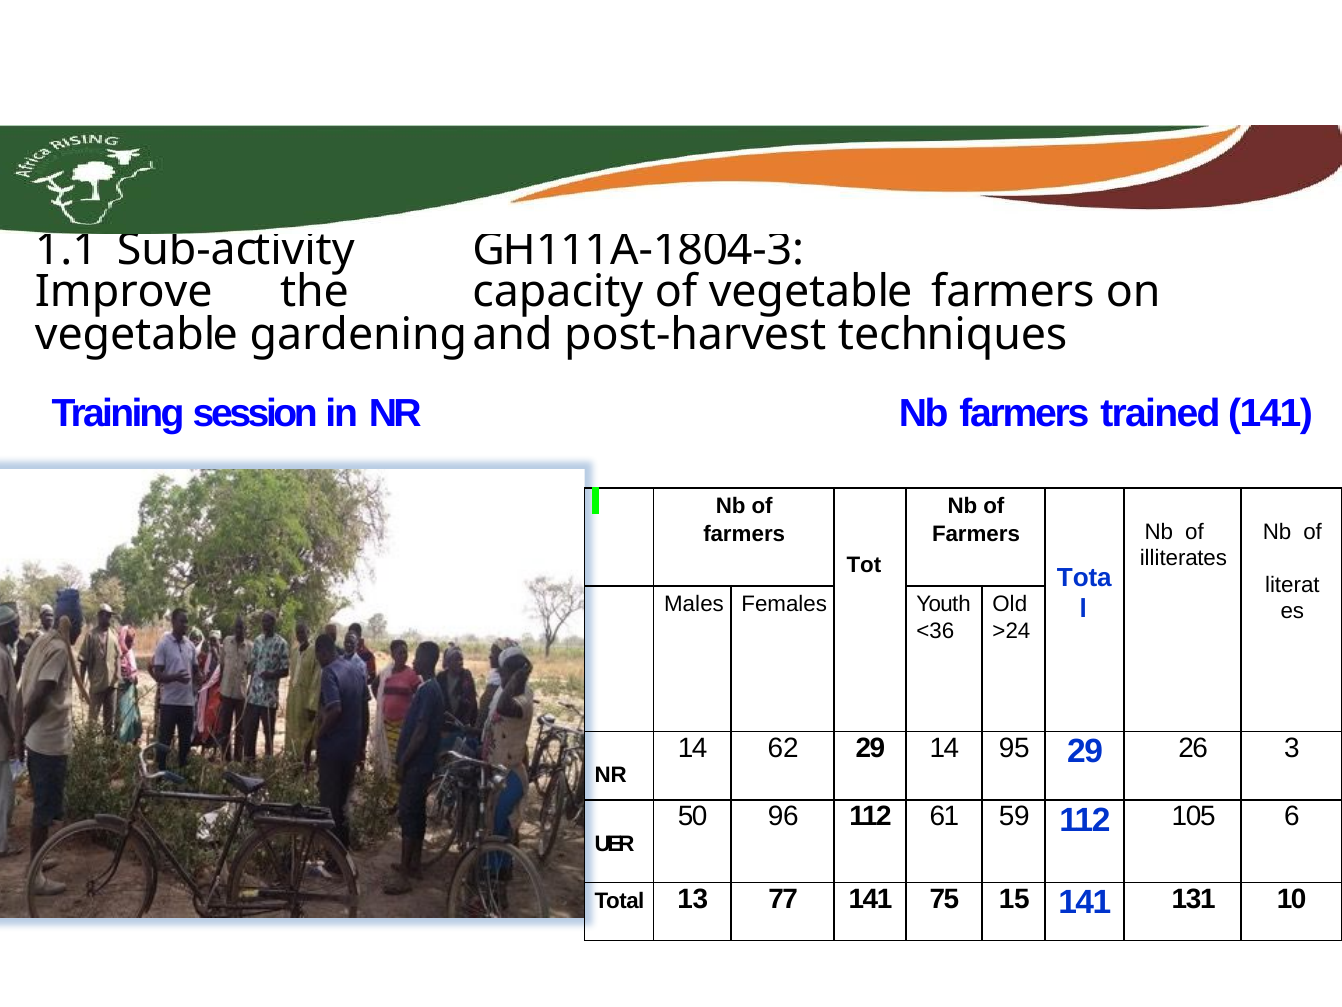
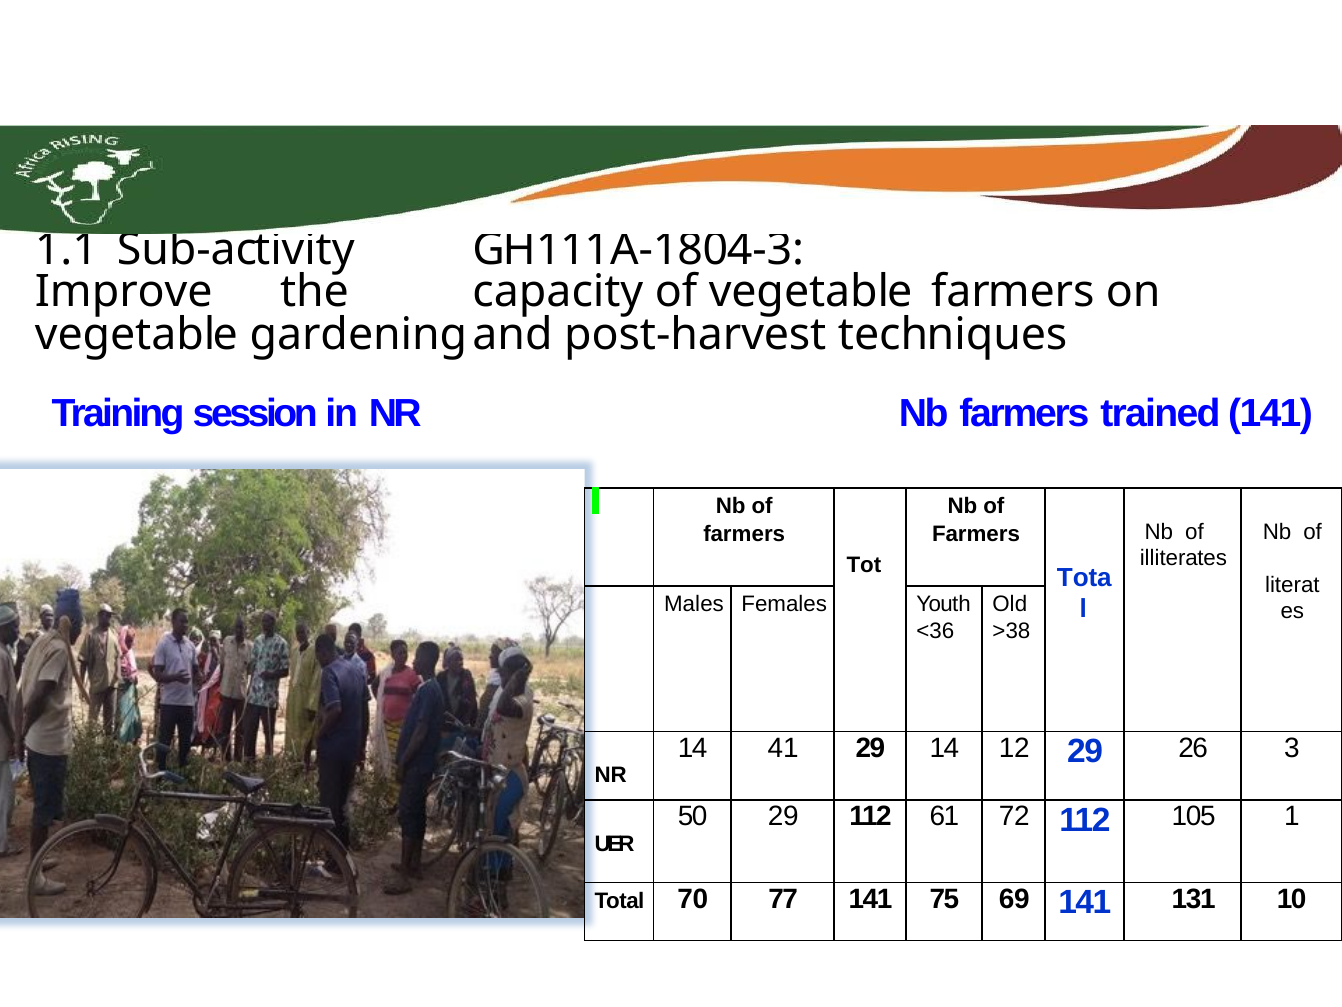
>24: >24 -> >38 (1011, 631)
62: 62 -> 41 (783, 748)
95: 95 -> 12 (1014, 748)
50 96: 96 -> 29 (783, 816)
59: 59 -> 72 (1014, 816)
6: 6 -> 1 (1292, 816)
13: 13 -> 70 (693, 899)
15: 15 -> 69 (1014, 899)
